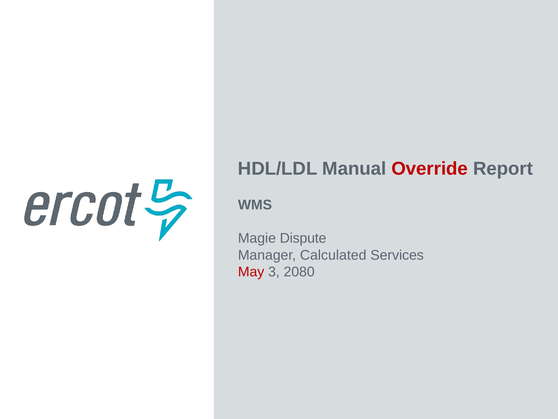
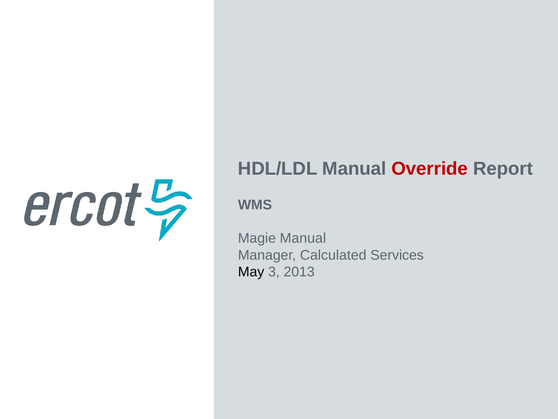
Magie Dispute: Dispute -> Manual (303, 238)
May colour: red -> black (251, 272)
2080: 2080 -> 2013 (299, 272)
